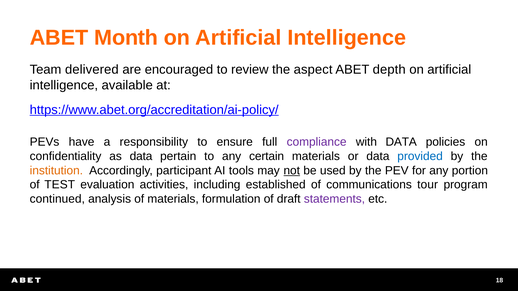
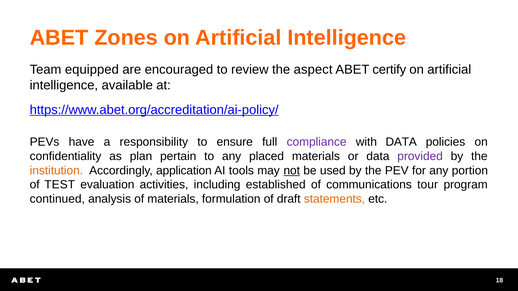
Month: Month -> Zones (126, 38)
delivered: delivered -> equipped (92, 70)
depth: depth -> certify (389, 70)
as data: data -> plan (141, 156)
certain: certain -> placed (267, 156)
provided colour: blue -> purple (420, 156)
participant: participant -> application (184, 171)
statements colour: purple -> orange (334, 199)
